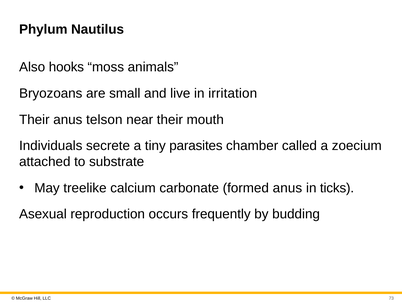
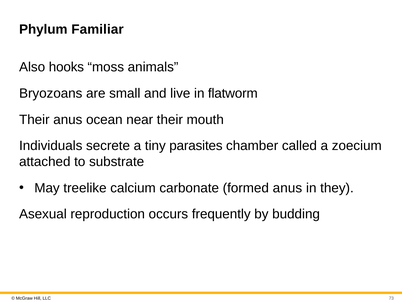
Nautilus: Nautilus -> Familiar (98, 29)
irritation: irritation -> flatworm (233, 93)
telson: telson -> ocean (104, 119)
ticks: ticks -> they (337, 188)
